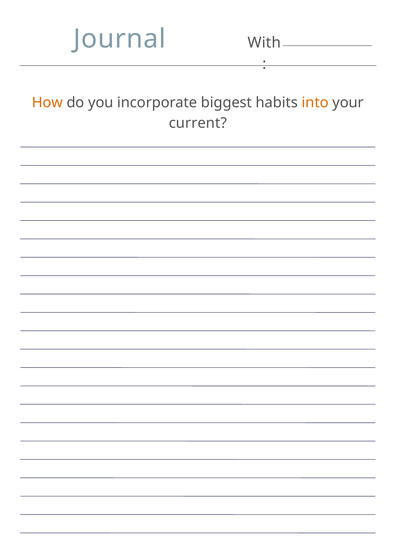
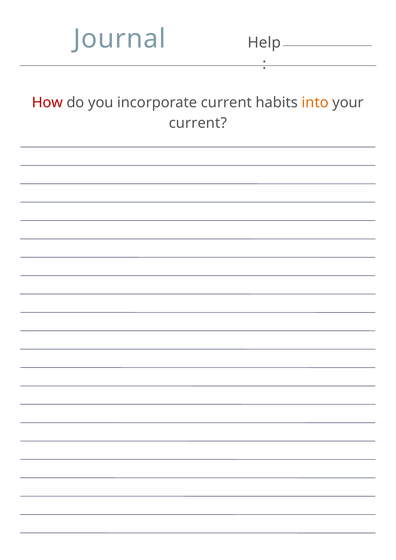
With: With -> Help (264, 43)
How colour: orange -> red (47, 103)
incorporate biggest: biggest -> current (226, 103)
